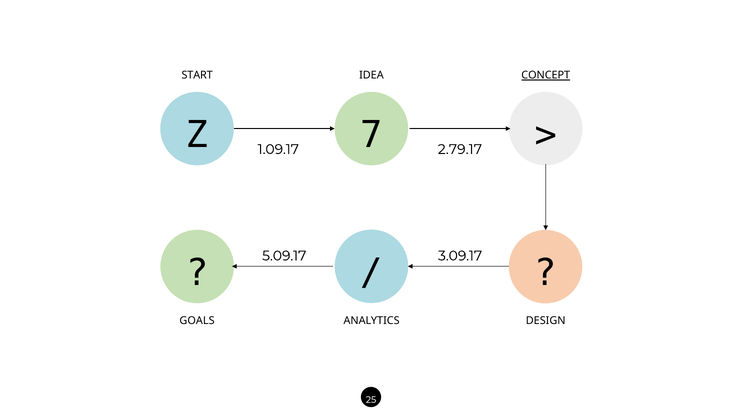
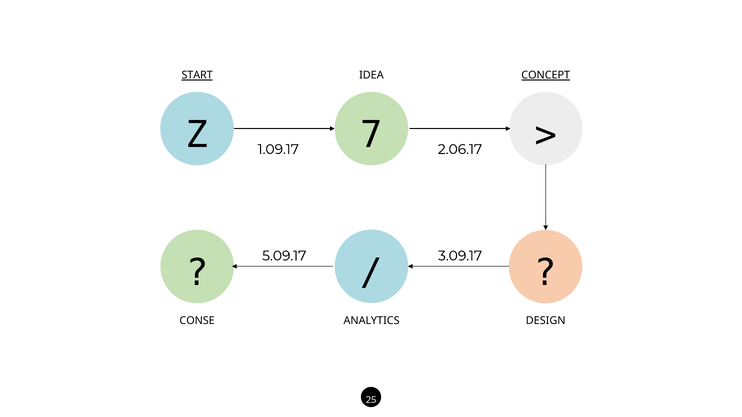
START underline: none -> present (197, 75)
2.79.17: 2.79.17 -> 2.06.17 (460, 149)
GOALS: GOALS -> CONSE (197, 321)
